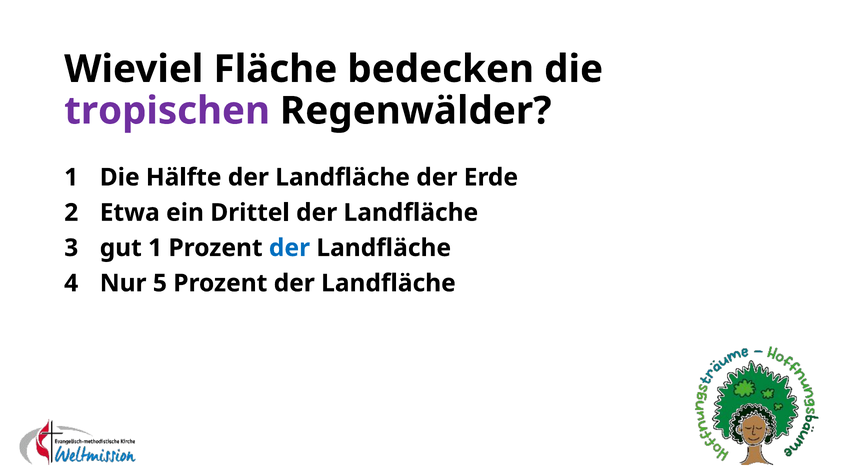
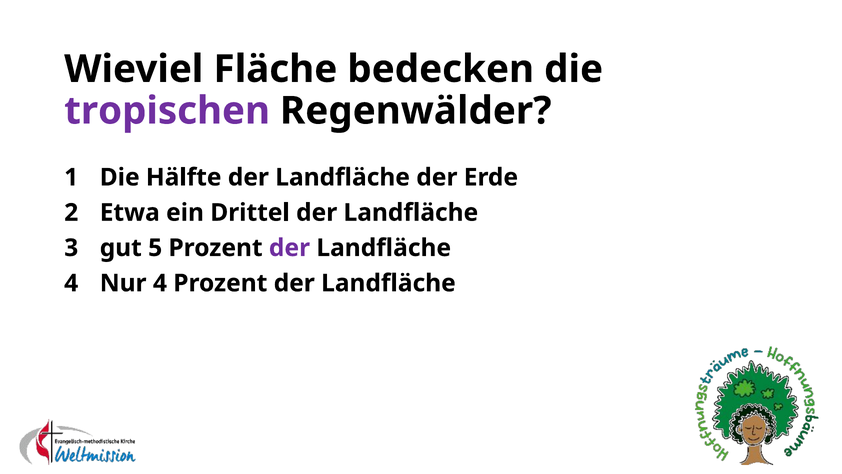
gut 1: 1 -> 5 (155, 248)
der colour: blue -> purple (289, 248)
Nur 5: 5 -> 4 (160, 283)
